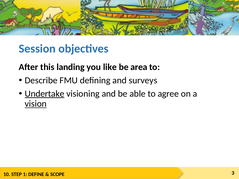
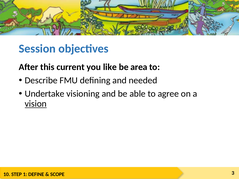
landing: landing -> current (71, 67)
surveys: surveys -> needed (143, 80)
Undertake underline: present -> none (45, 94)
